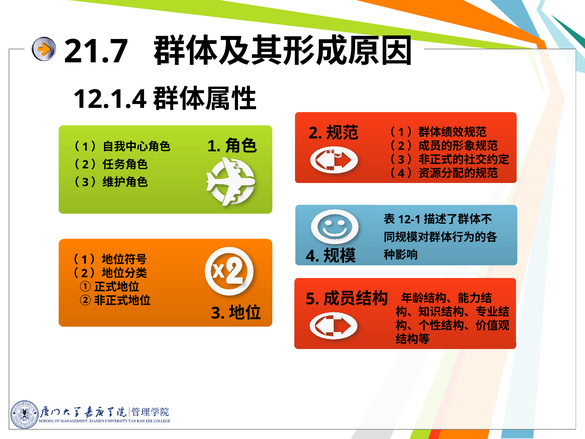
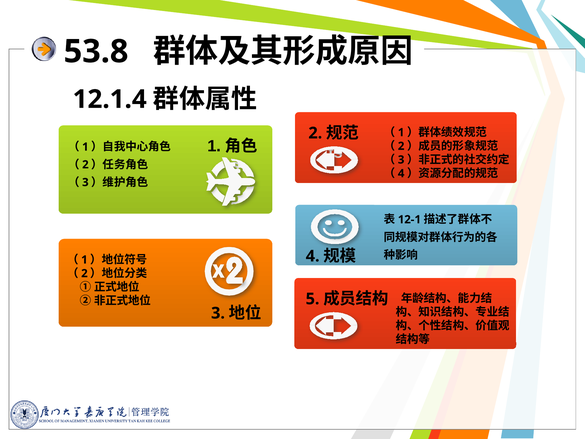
21.7: 21.7 -> 53.8 (96, 52)
